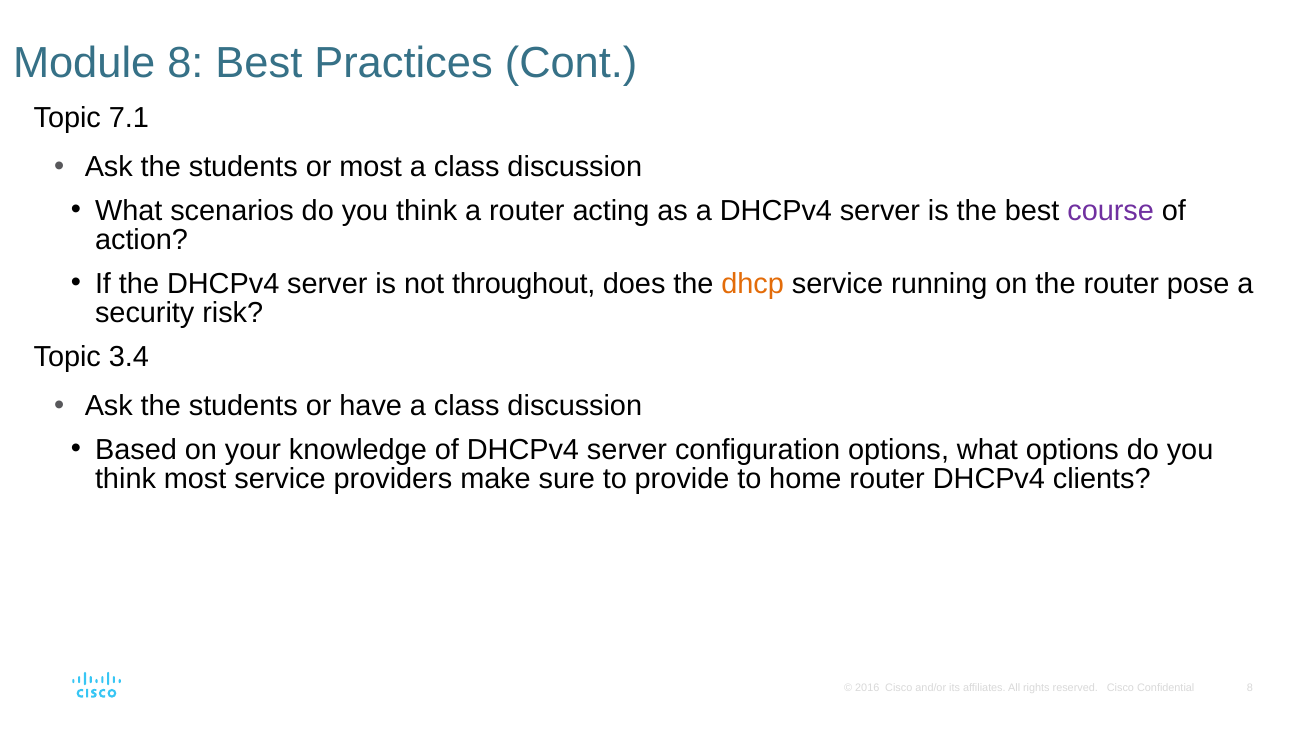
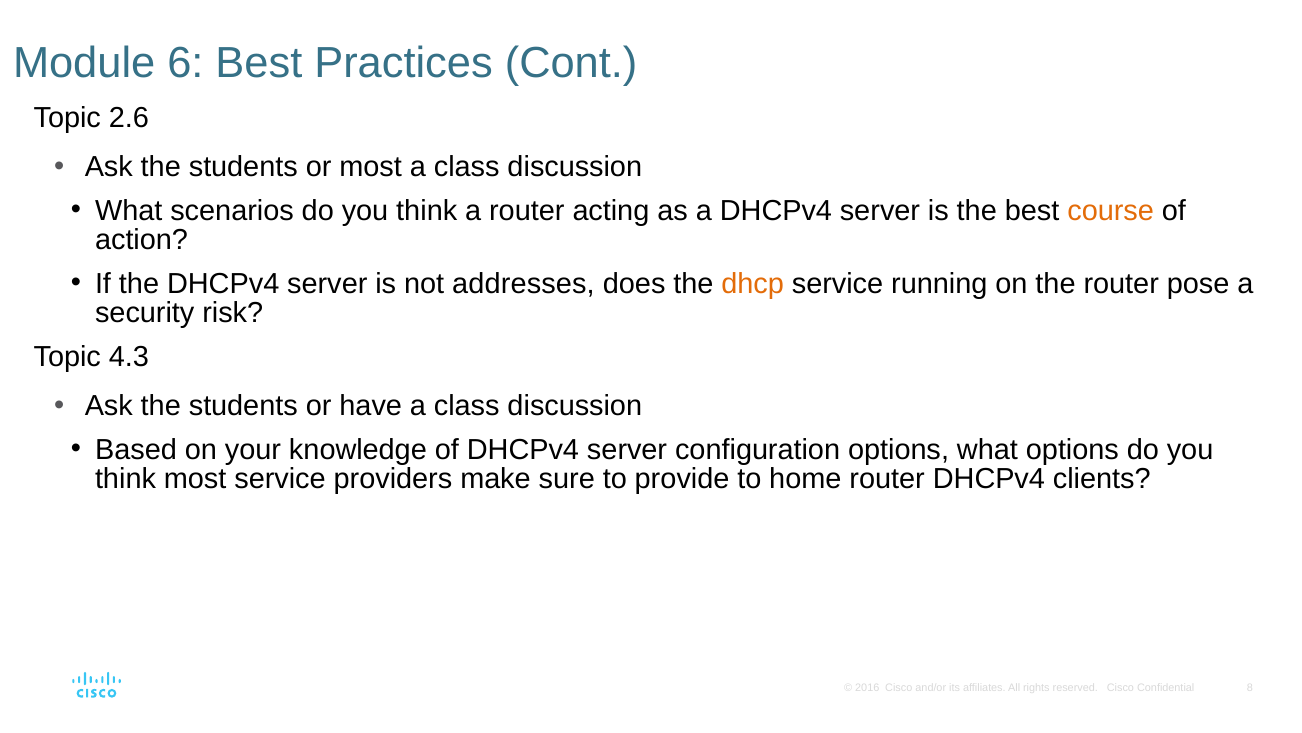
Module 8: 8 -> 6 (185, 63)
7.1: 7.1 -> 2.6 (129, 118)
course colour: purple -> orange (1111, 211)
throughout: throughout -> addresses (523, 284)
3.4: 3.4 -> 4.3 (129, 357)
